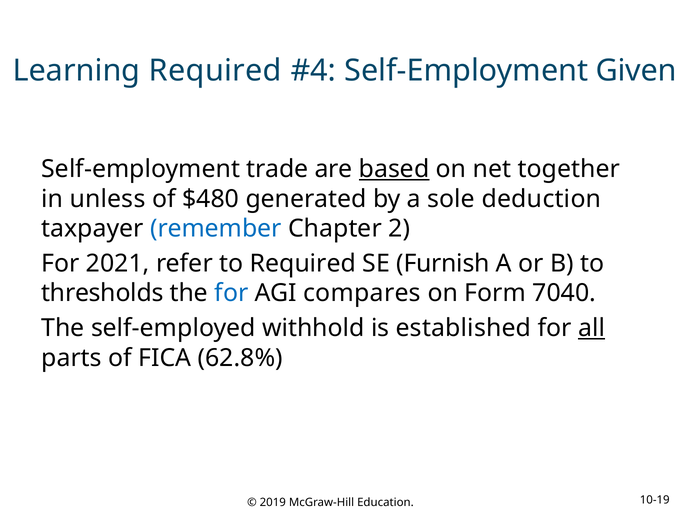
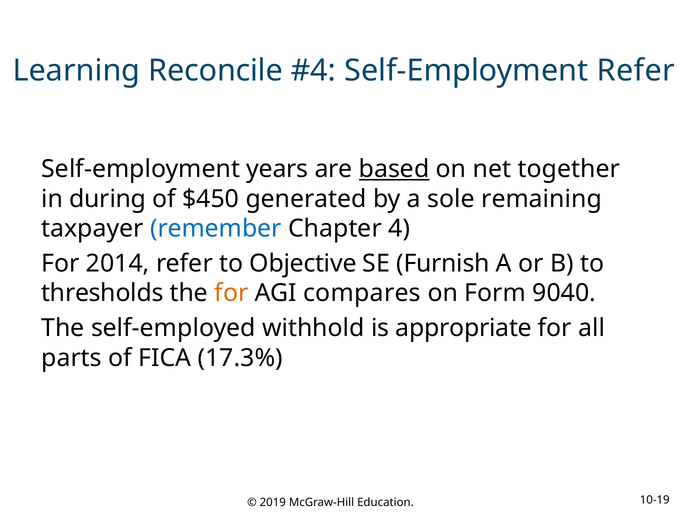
Learning Required: Required -> Reconcile (216, 71)
Self-Employment Given: Given -> Refer (636, 71)
trade: trade -> years (277, 169)
unless: unless -> during (108, 199)
$480: $480 -> $450 (211, 199)
deduction: deduction -> remaining (542, 199)
2: 2 -> 4 (399, 229)
2021: 2021 -> 2014 (118, 264)
to Required: Required -> Objective (303, 264)
for colour: blue -> orange (231, 294)
7040: 7040 -> 9040 (564, 294)
established: established -> appropriate (464, 329)
all underline: present -> none (592, 329)
62.8%: 62.8% -> 17.3% (240, 358)
